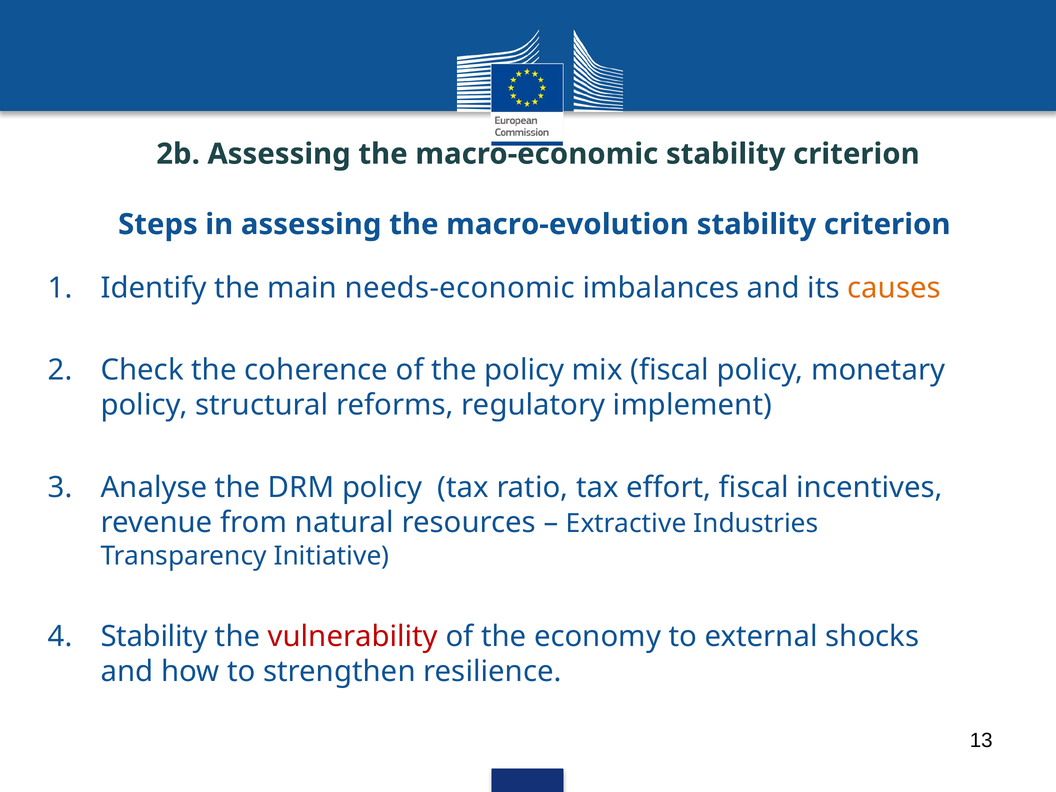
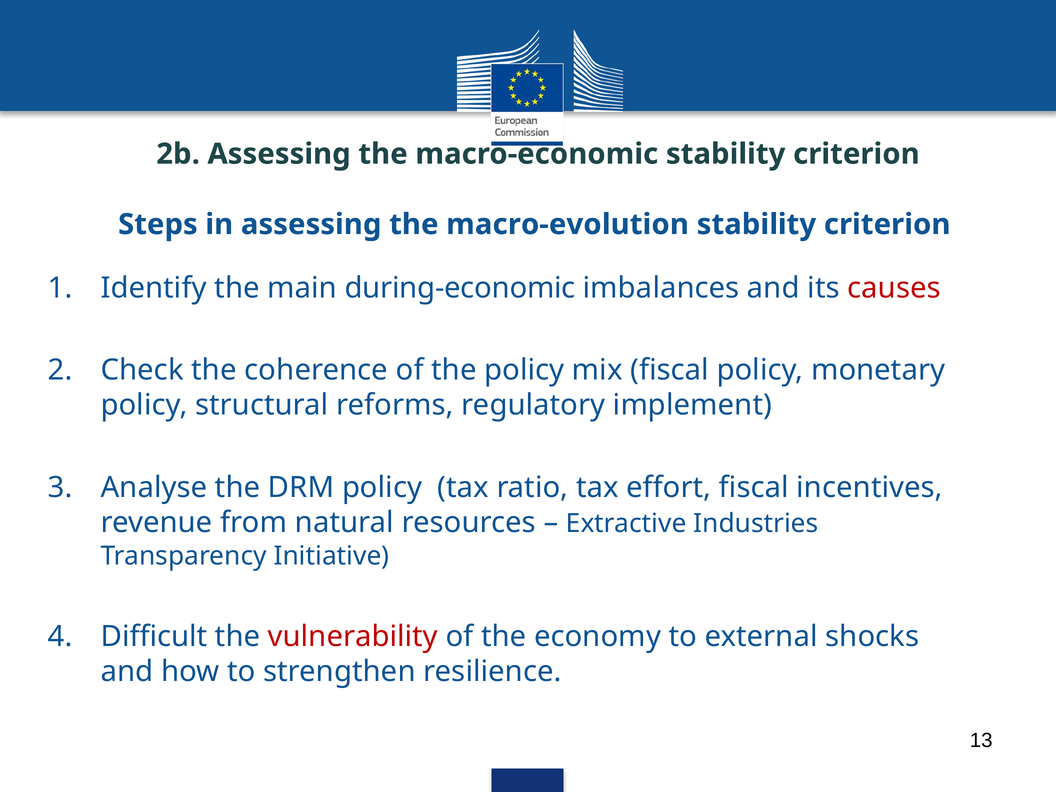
needs-economic: needs-economic -> during-economic (460, 288)
causes colour: orange -> red (894, 288)
Stability: Stability -> Difficult (154, 636)
